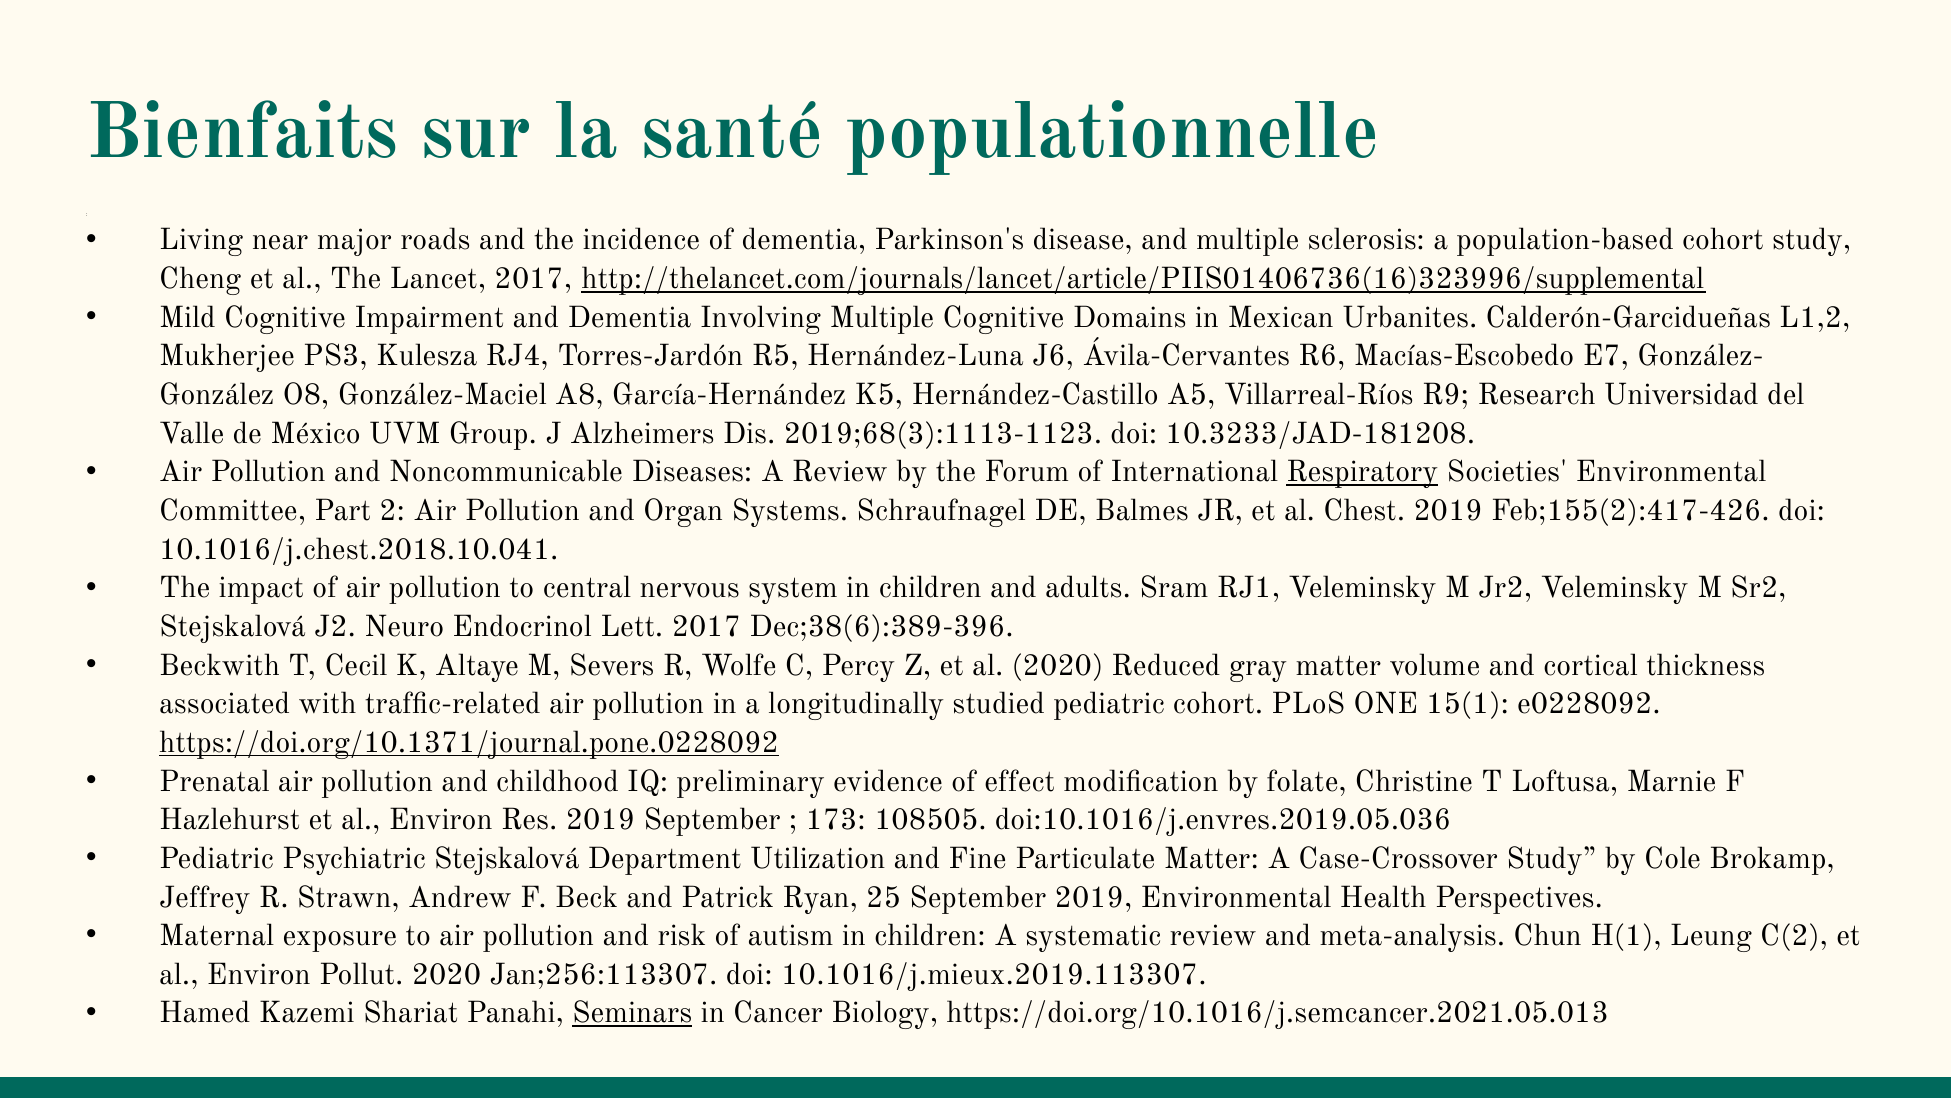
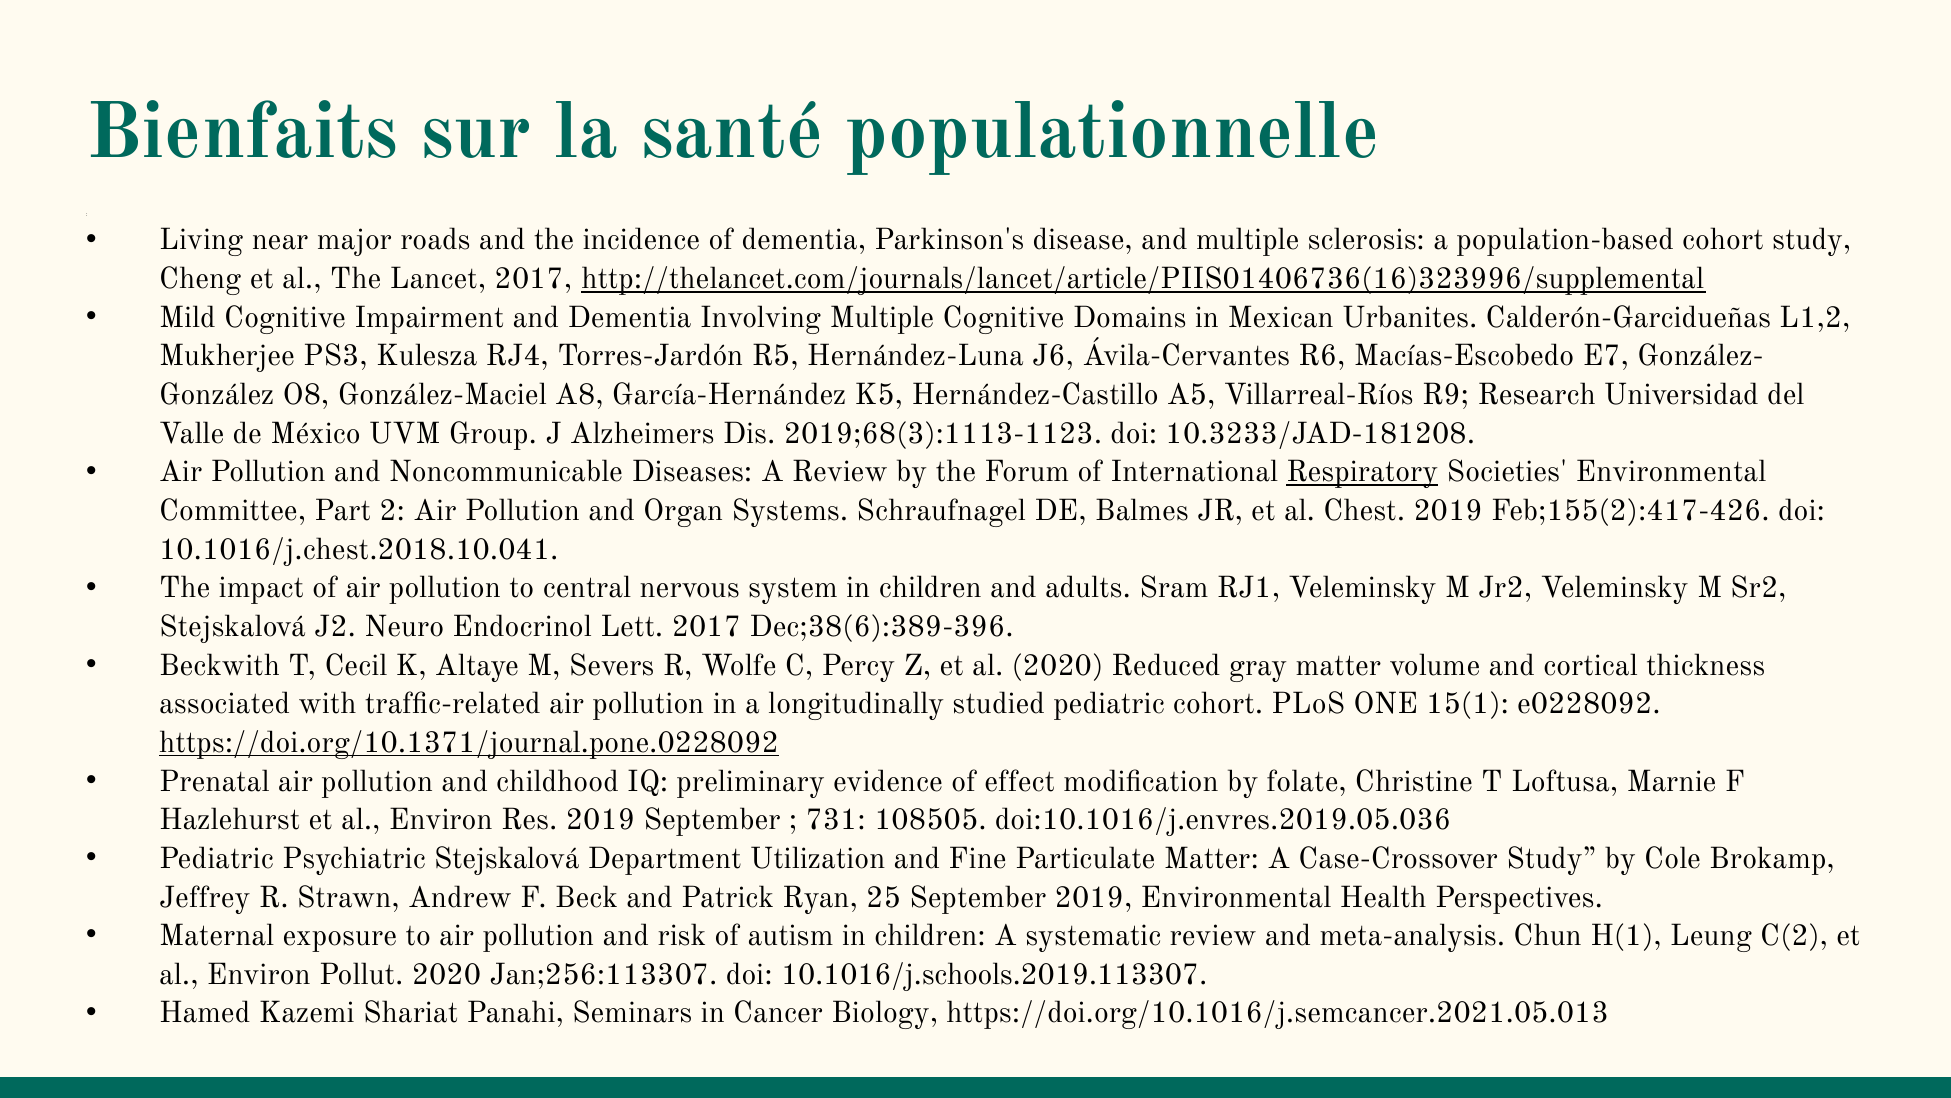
173: 173 -> 731 (836, 819)
10.1016/j.mieux.2019.113307: 10.1016/j.mieux.2019.113307 -> 10.1016/j.schools.2019.113307 (994, 974)
Seminars underline: present -> none (632, 1013)
